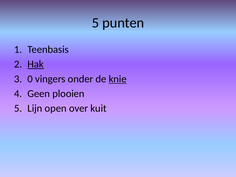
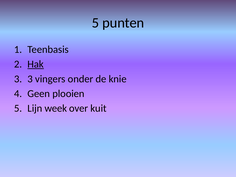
0: 0 -> 3 (30, 79)
knie underline: present -> none (118, 79)
open: open -> week (56, 108)
